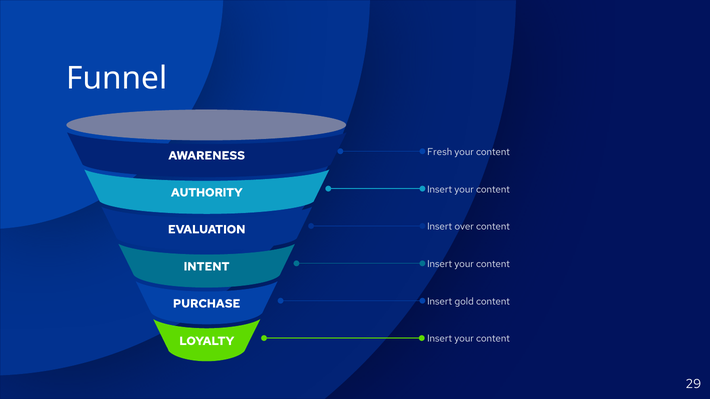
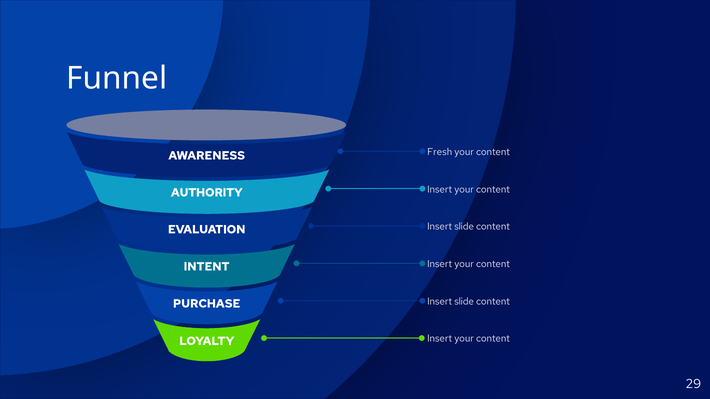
over: over -> slide (464, 227)
gold: gold -> slide (464, 302)
